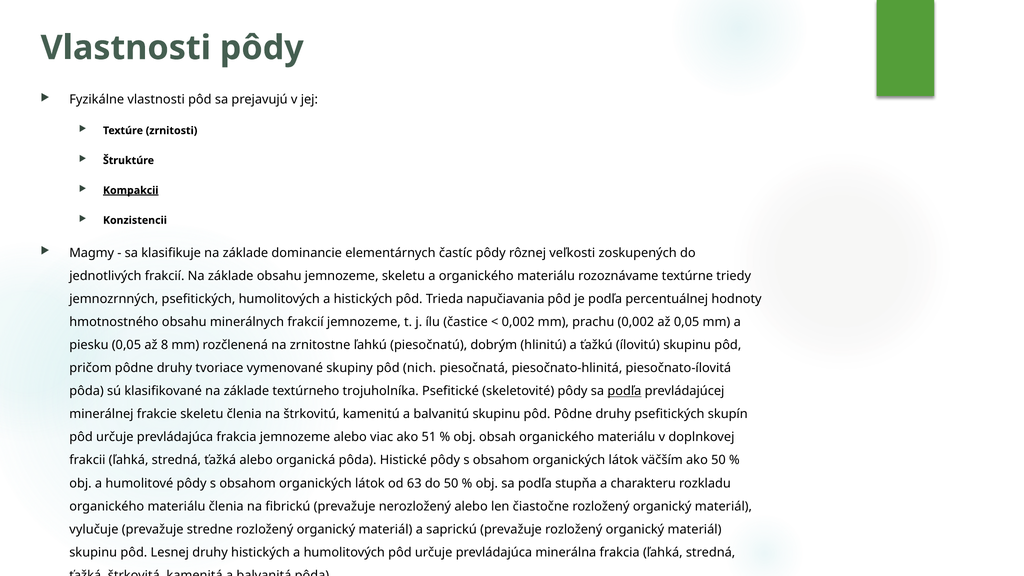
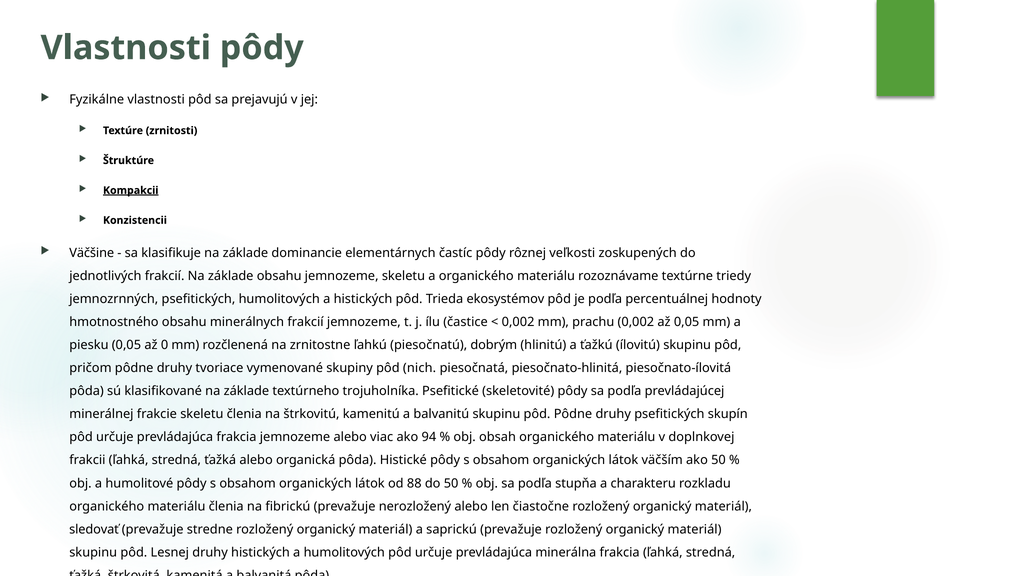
Magmy: Magmy -> Väčšine (92, 253)
napučiavania: napučiavania -> ekosystémov (505, 299)
8: 8 -> 0 (165, 345)
podľa underline: present -> none (624, 391)
51: 51 -> 94 (429, 437)
63: 63 -> 88 (414, 483)
vylučuje: vylučuje -> sledovať (94, 529)
